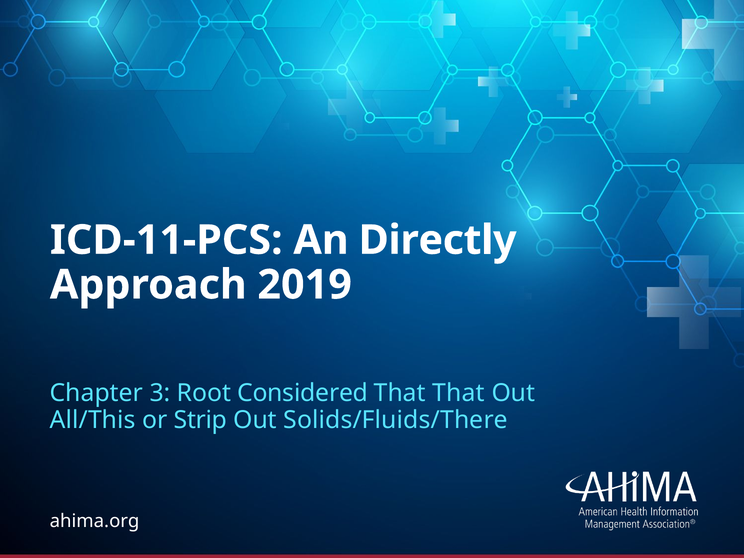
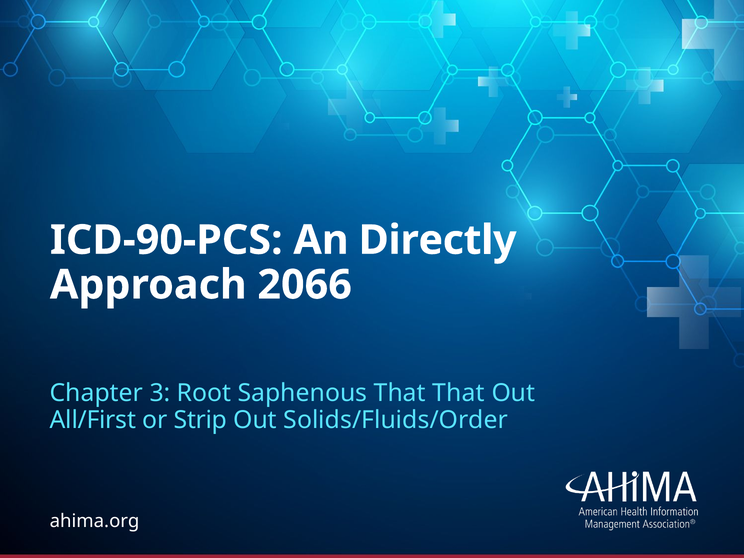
ICD-11-PCS: ICD-11-PCS -> ICD-90-PCS (166, 240)
2019: 2019 -> 2066 (305, 285)
Considered: Considered -> Saphenous (303, 393)
All/This: All/This -> All/First (93, 420)
Solids/Fluids/There: Solids/Fluids/There -> Solids/Fluids/Order (396, 420)
